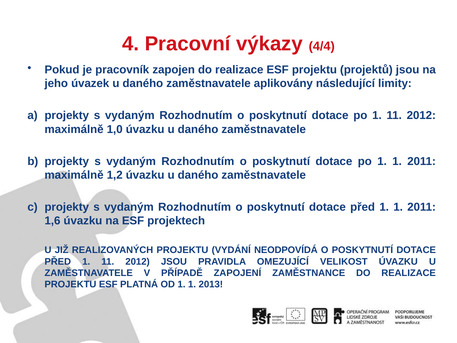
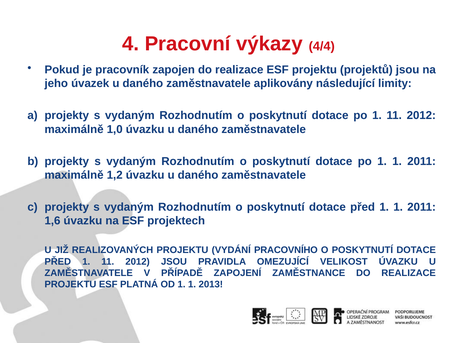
NEODPOVÍDÁ: NEODPOVÍDÁ -> PRACOVNÍHO (286, 250)
